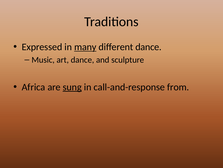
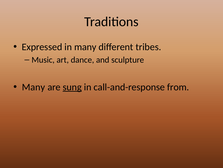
many underline: present -> none (85, 47)
different dance: dance -> tribes (148, 47)
Africa: Africa -> Many (33, 87)
